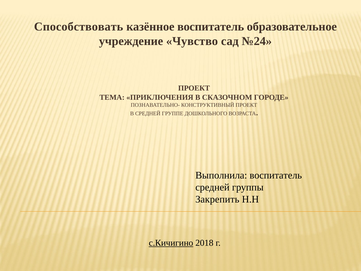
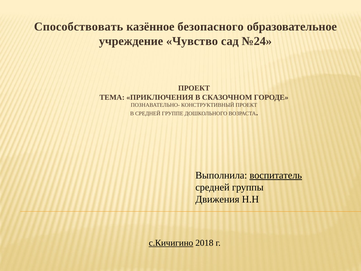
казённое воспитатель: воспитатель -> безопасного (211, 27)
воспитатель underline: none -> present (276, 175)
Закрепить: Закрепить -> Движения (217, 199)
